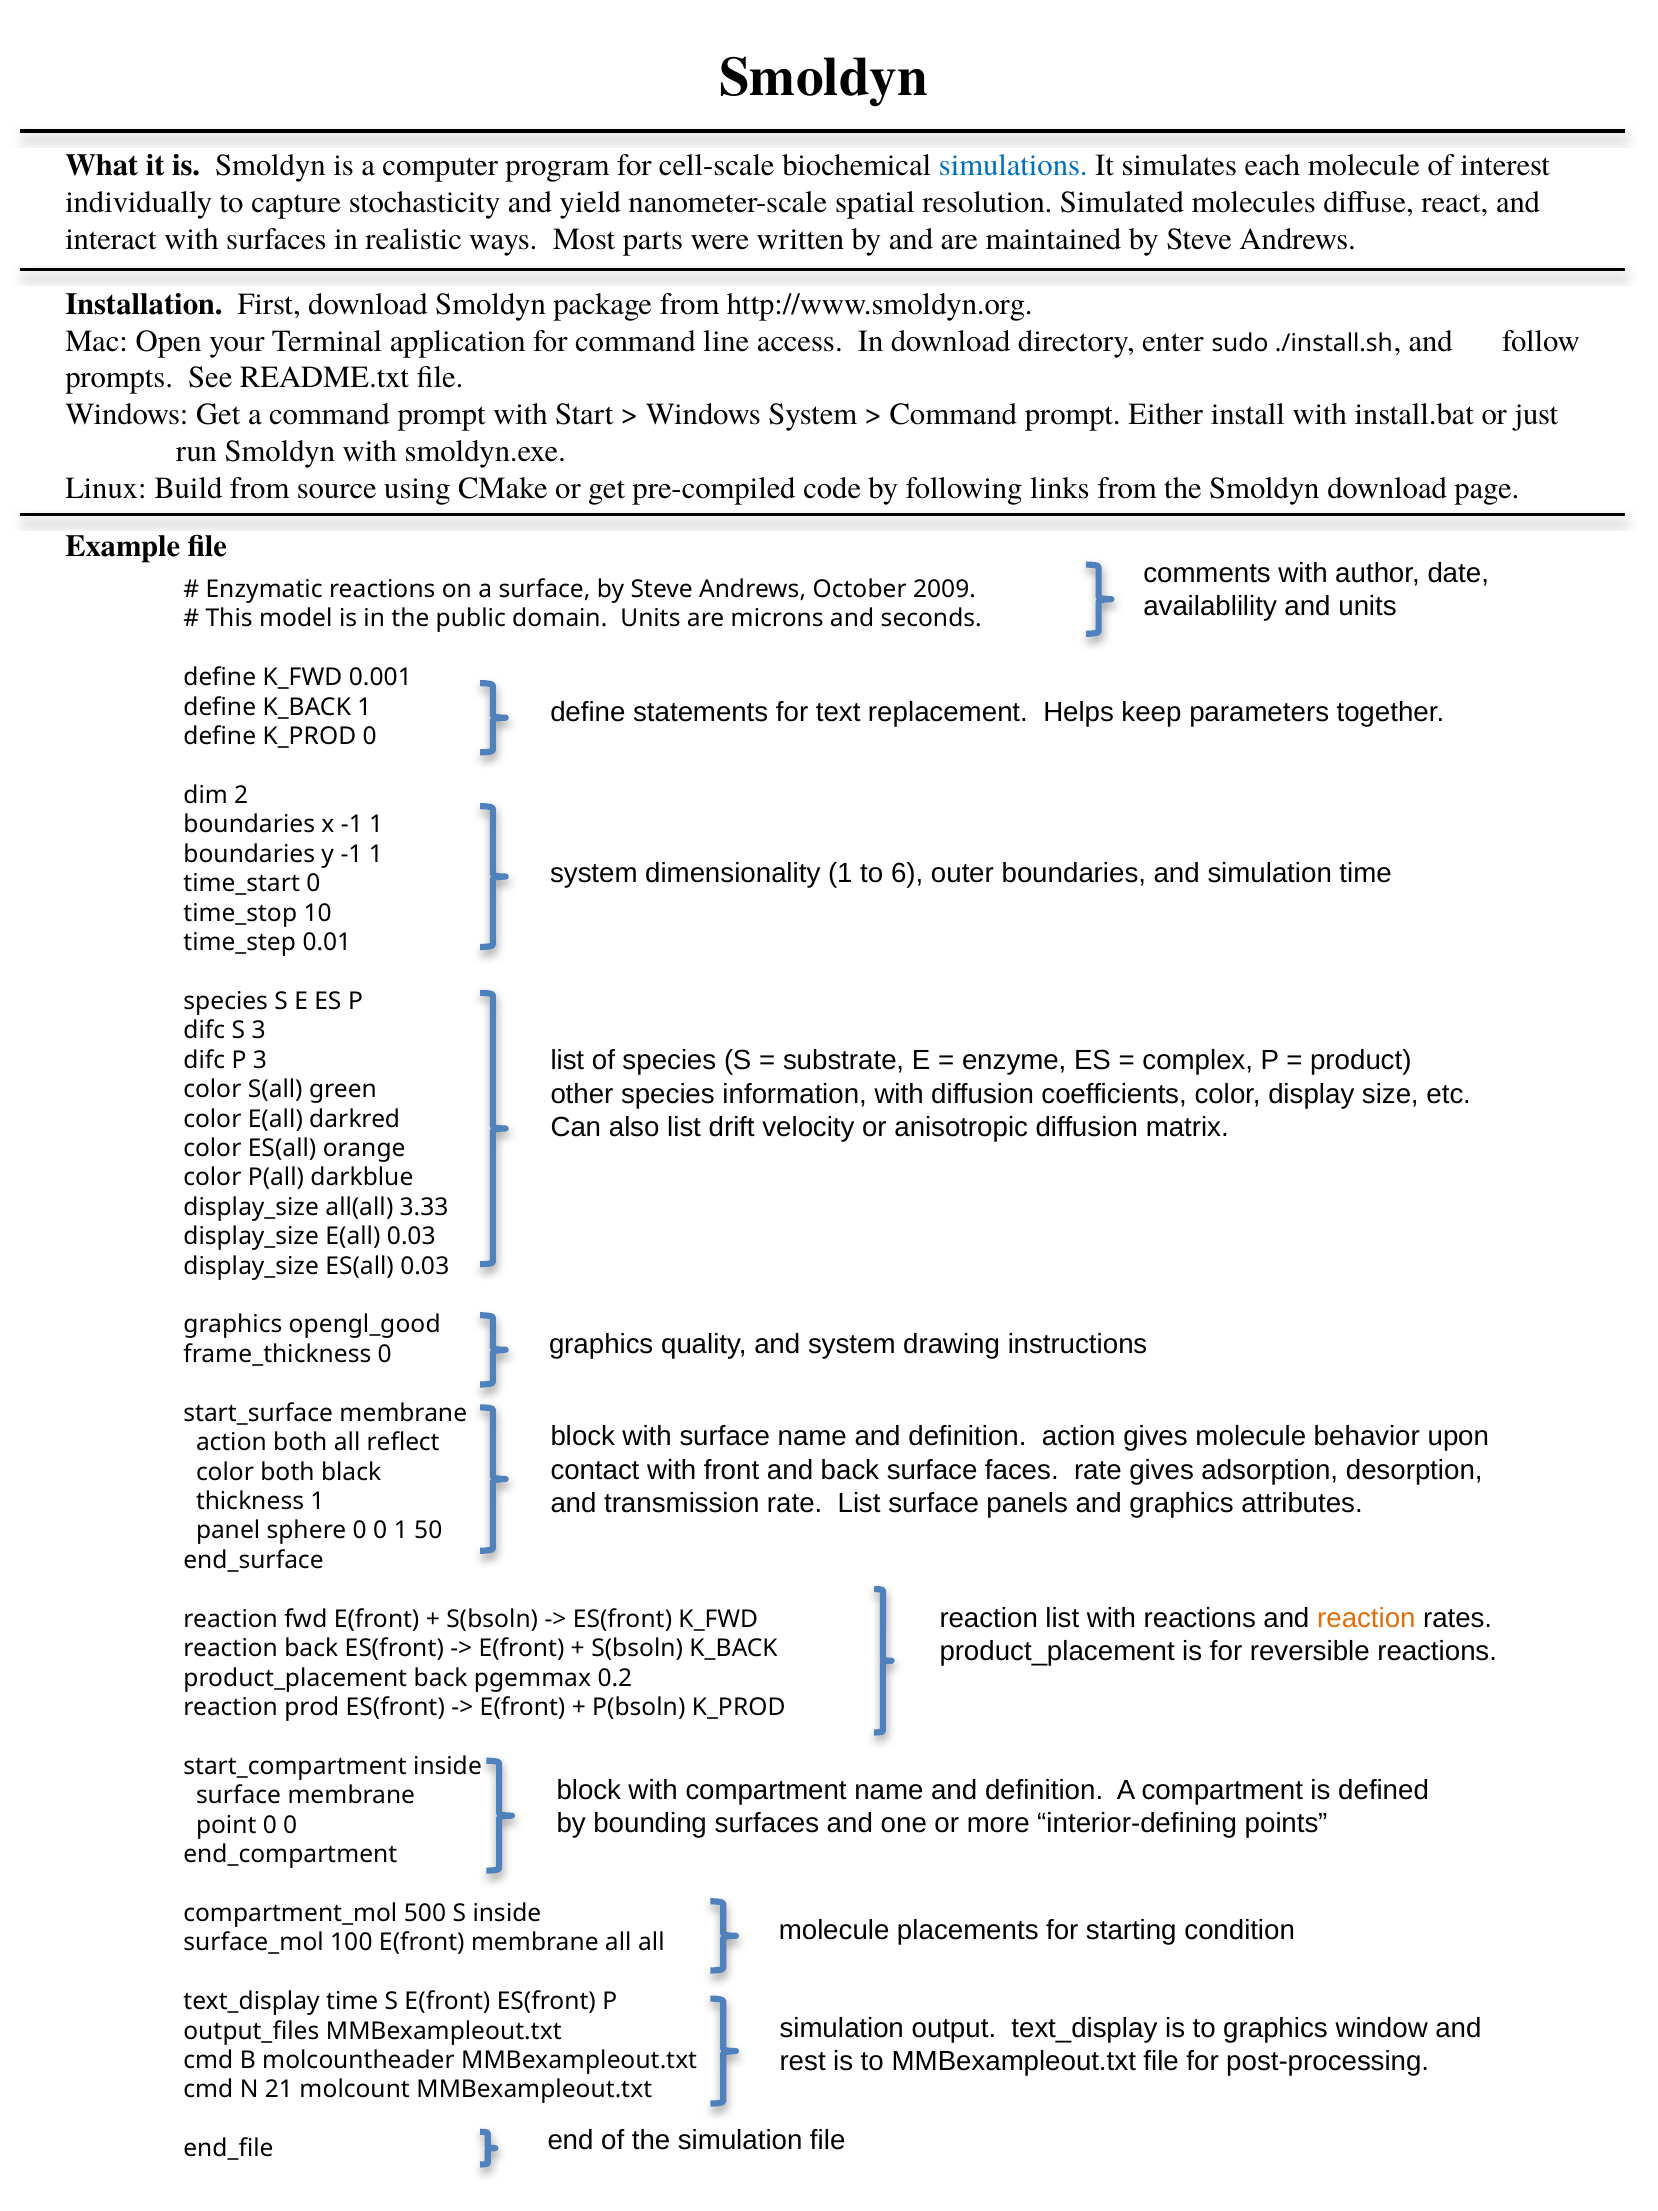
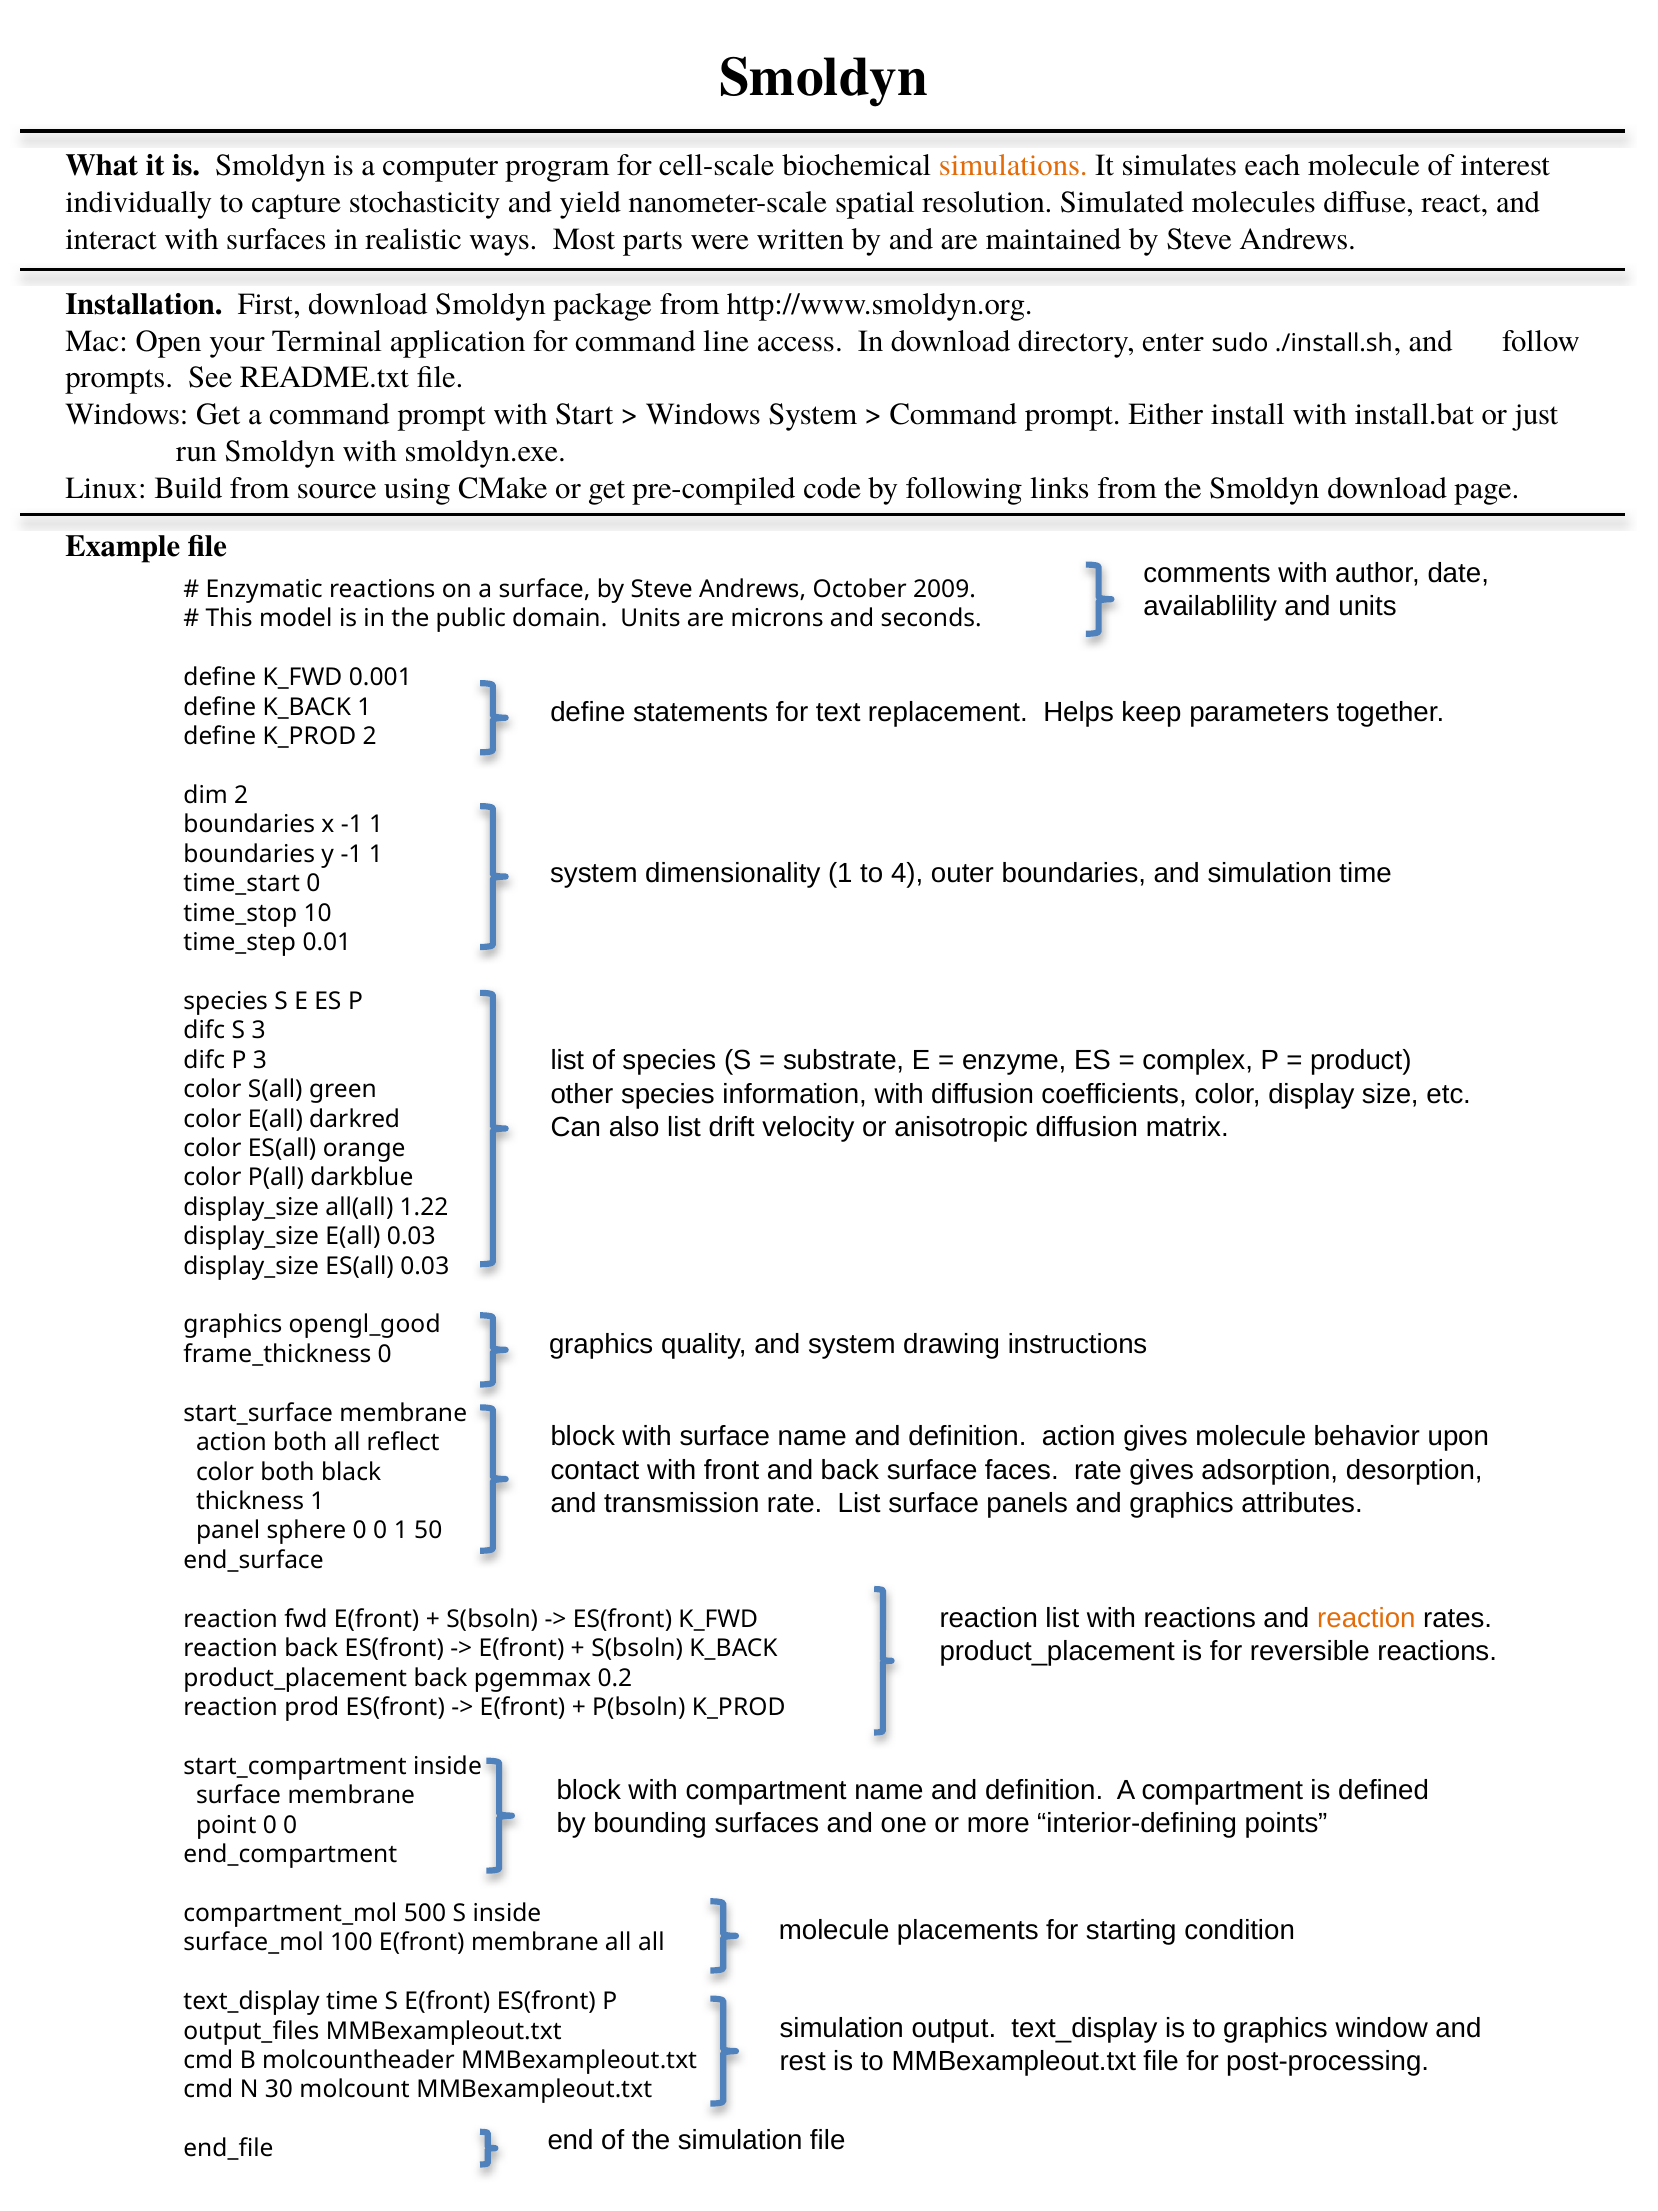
simulations colour: blue -> orange (1013, 165)
K_PROD 0: 0 -> 2 (370, 736)
6: 6 -> 4 (907, 874)
3.33: 3.33 -> 1.22 (424, 1207)
21: 21 -> 30 (279, 2090)
